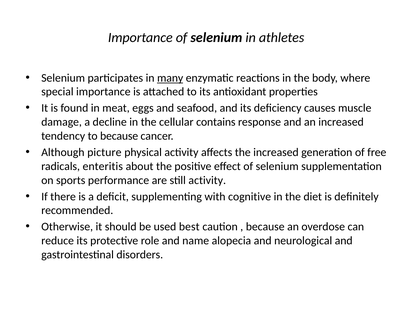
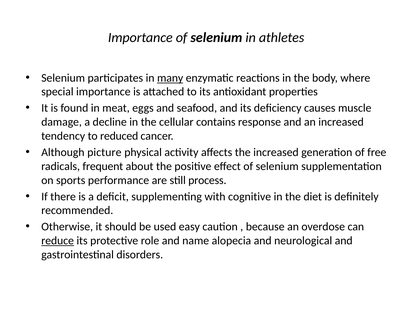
to because: because -> reduced (119, 136)
enteritis: enteritis -> frequent (103, 166)
still activity: activity -> process (207, 180)
best: best -> easy (189, 226)
reduce underline: none -> present (58, 240)
